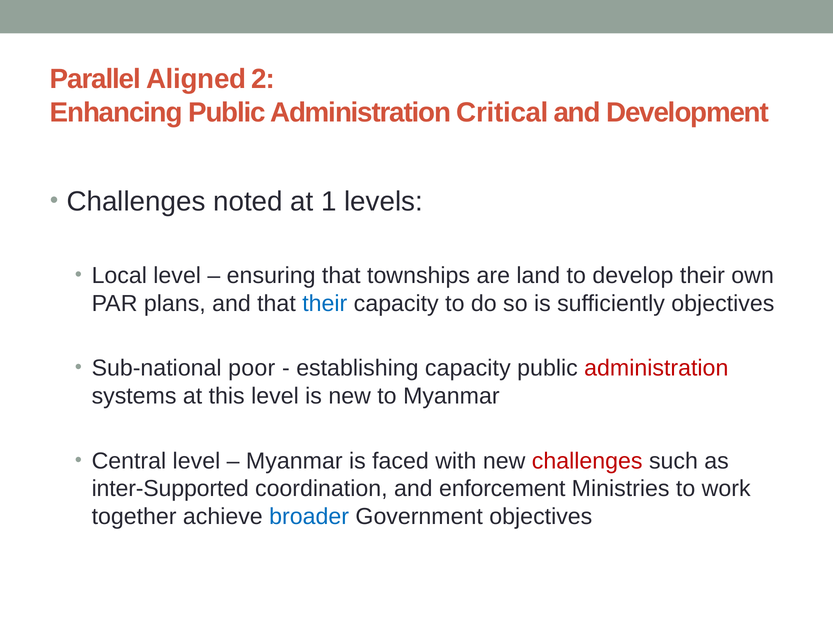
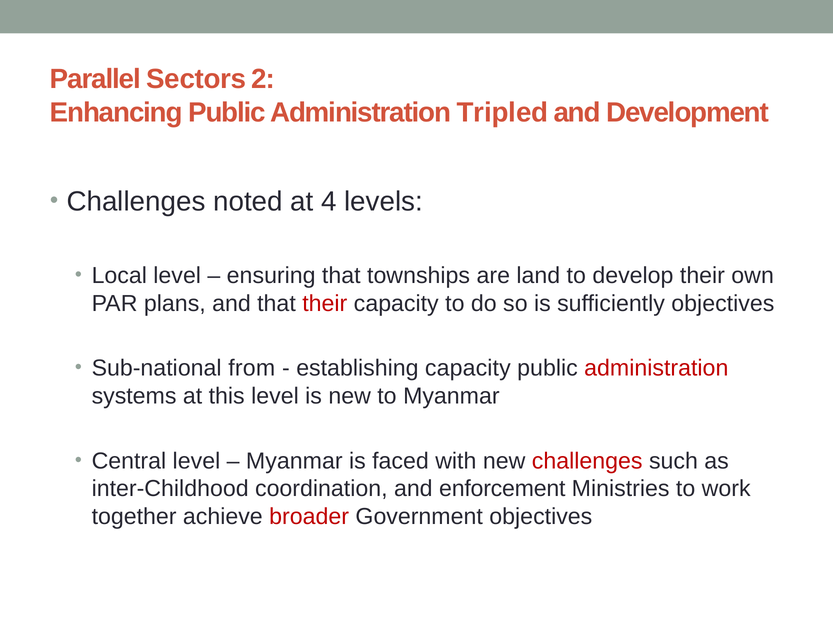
Aligned: Aligned -> Sectors (196, 79)
Critical: Critical -> Tripled (502, 112)
1: 1 -> 4 (329, 202)
their colour: blue -> red (325, 303)
poor: poor -> from (252, 368)
inter-Supported: inter-Supported -> inter-Childhood (170, 489)
broader colour: blue -> red (309, 516)
